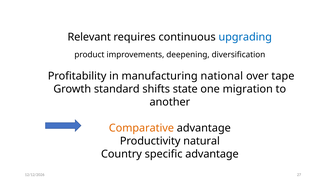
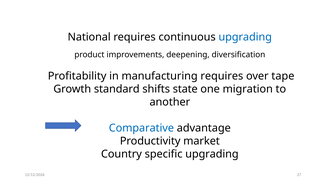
Relevant: Relevant -> National (89, 37)
manufacturing national: national -> requires (222, 76)
Comparative colour: orange -> blue (141, 128)
natural: natural -> market (202, 141)
specific advantage: advantage -> upgrading (212, 154)
